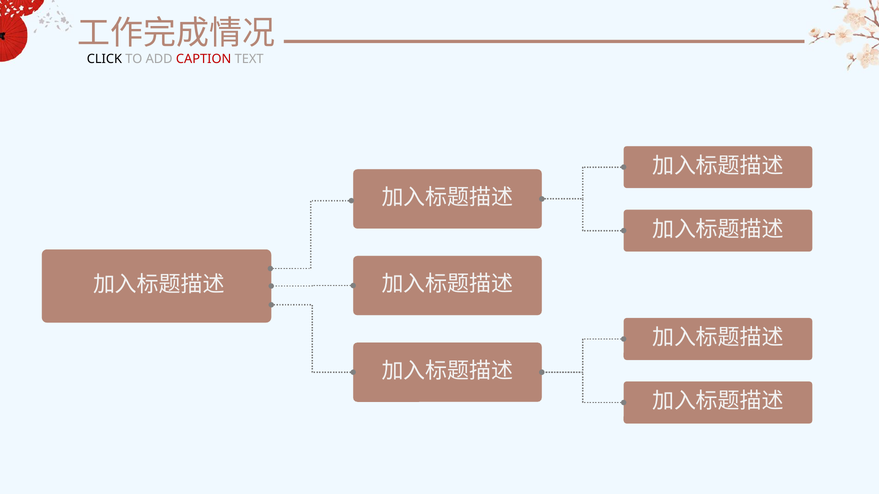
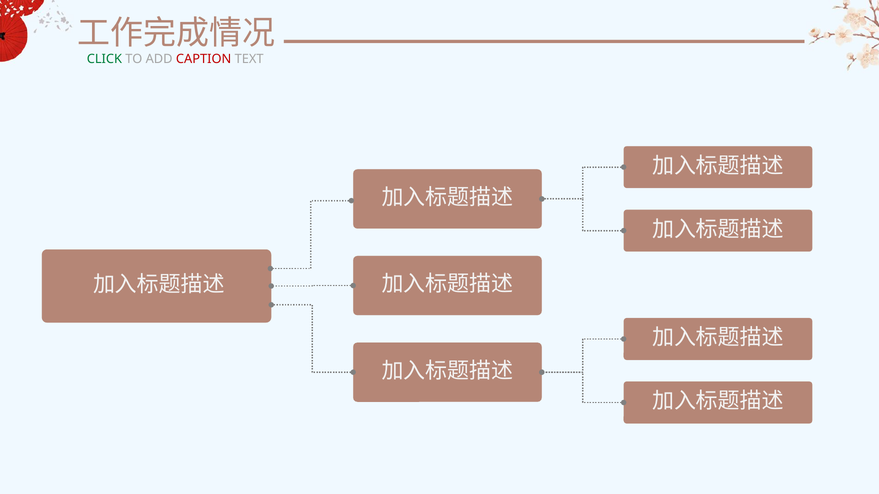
CLICK colour: black -> green (104, 59)
